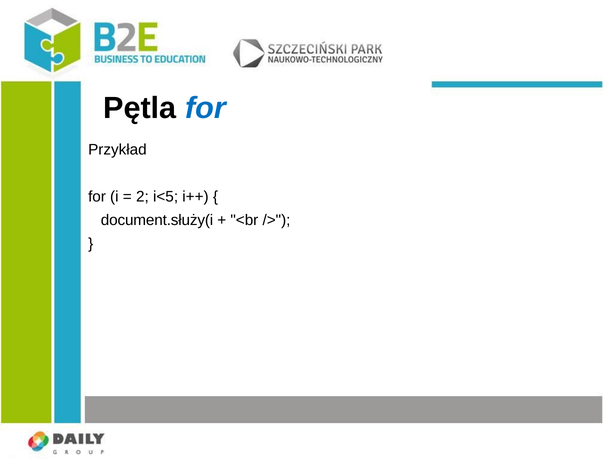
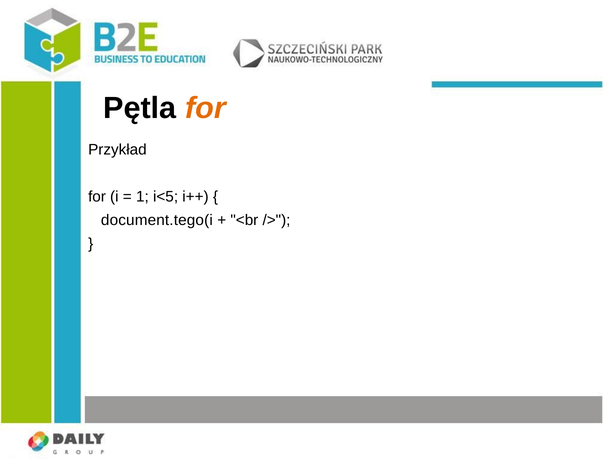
for colour: blue -> orange (205, 108)
2: 2 -> 1 (142, 197)
document.służy(i: document.służy(i -> document.tego(i (157, 220)
